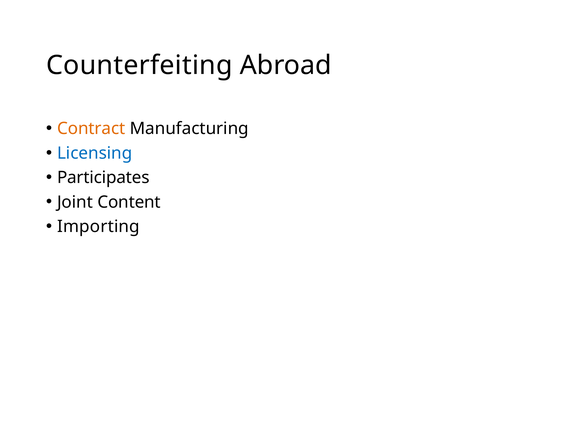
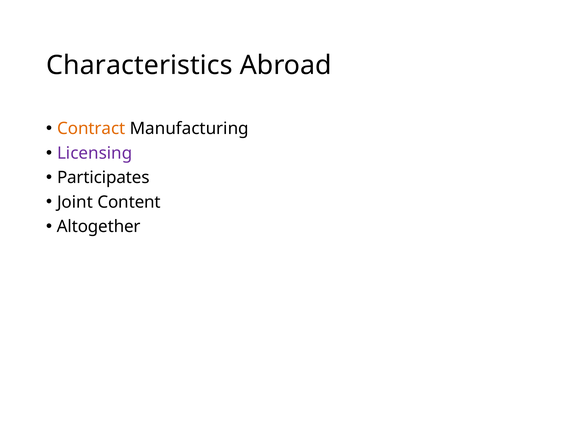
Counterfeiting: Counterfeiting -> Characteristics (139, 66)
Licensing colour: blue -> purple (95, 153)
Importing: Importing -> Altogether (99, 227)
